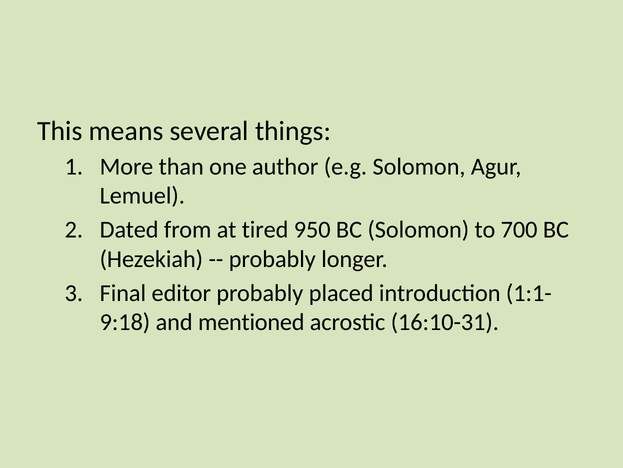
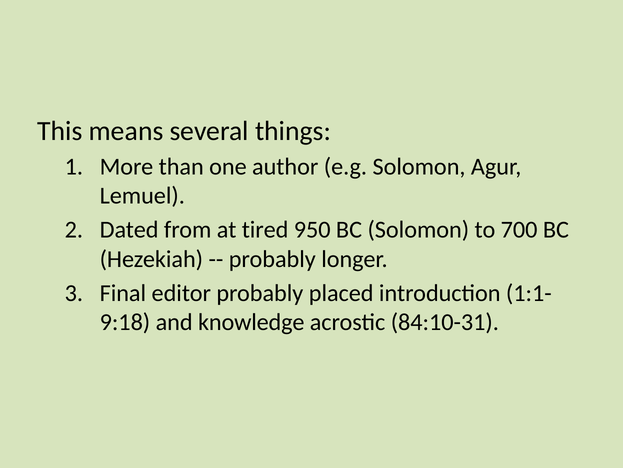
mentioned: mentioned -> knowledge (251, 322)
16:10-31: 16:10-31 -> 84:10-31 (445, 322)
